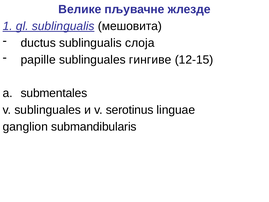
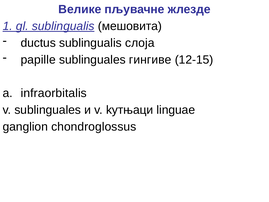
submentales: submentales -> infraorbitalis (54, 93)
serotinus: serotinus -> kутњаци (130, 110)
submandibularis: submandibularis -> chondroglossus (94, 127)
